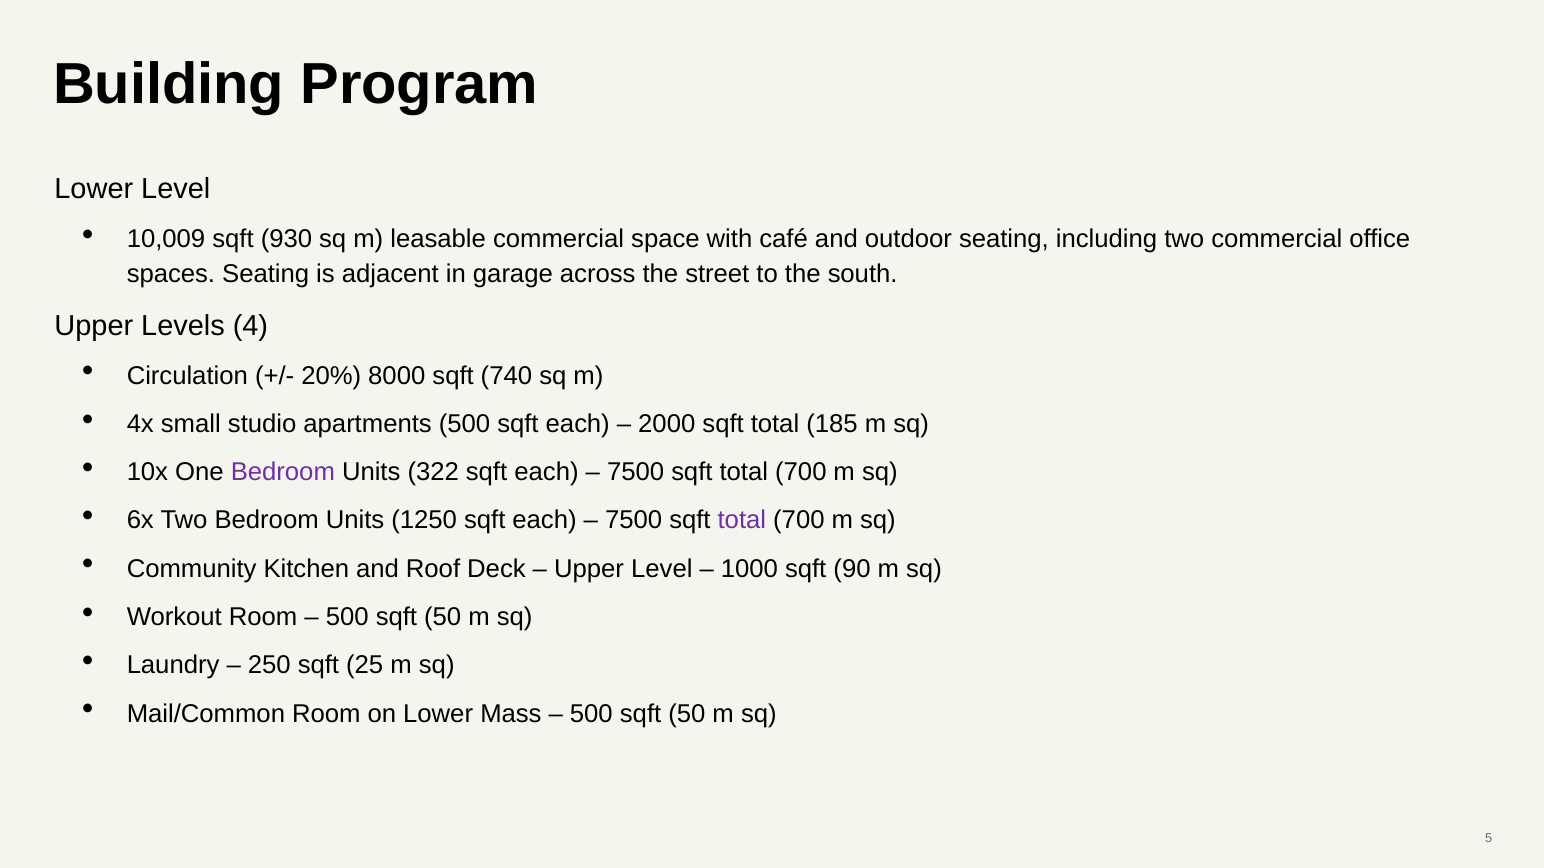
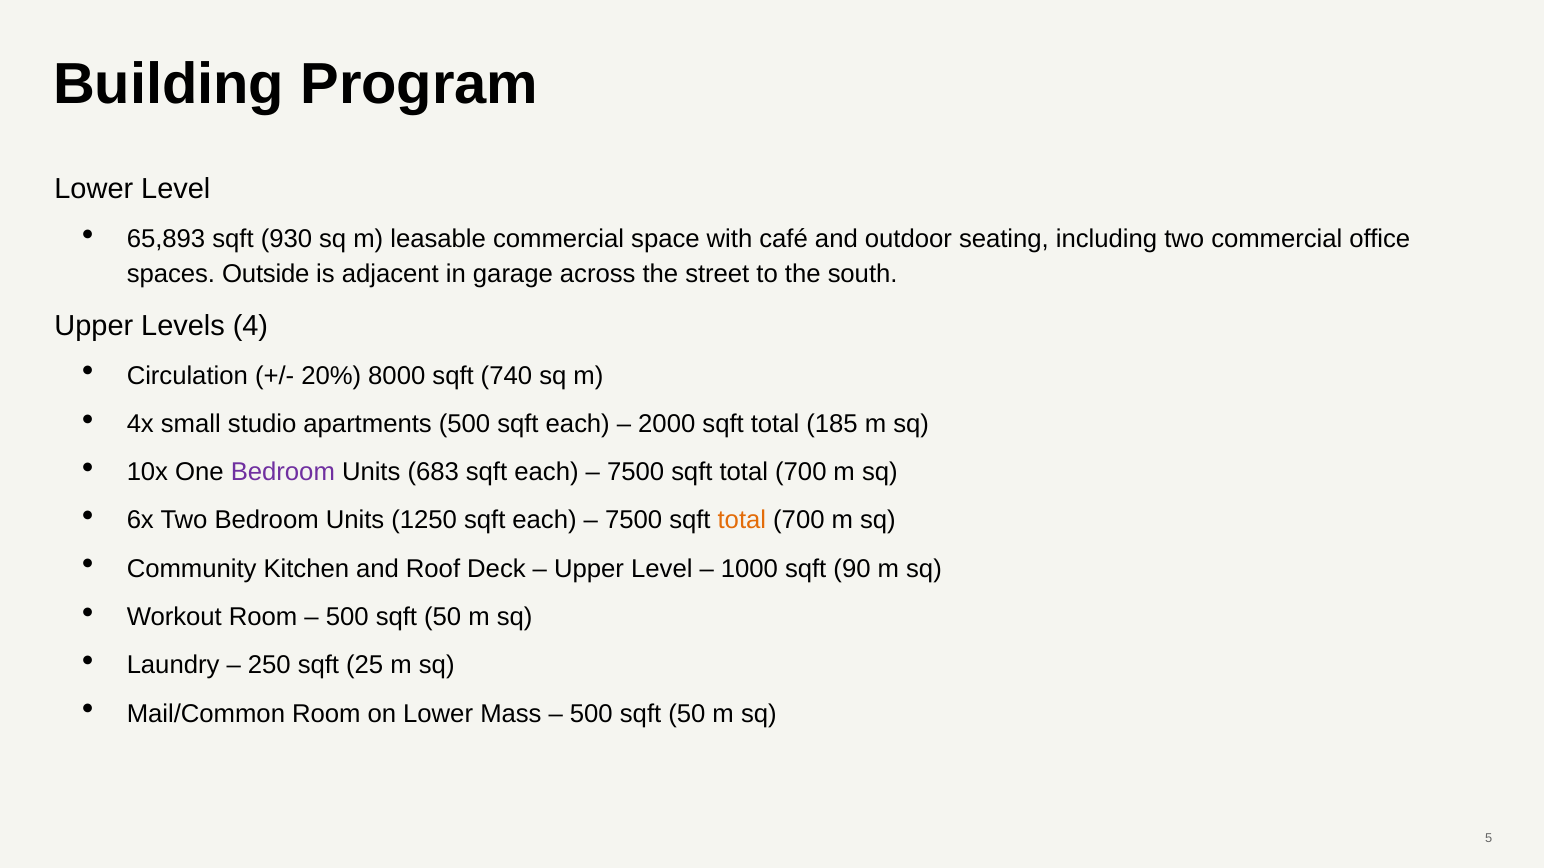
10,009: 10,009 -> 65,893 (166, 239)
spaces Seating: Seating -> Outside (266, 275)
322: 322 -> 683 (433, 472)
total colour: purple -> orange (742, 521)
